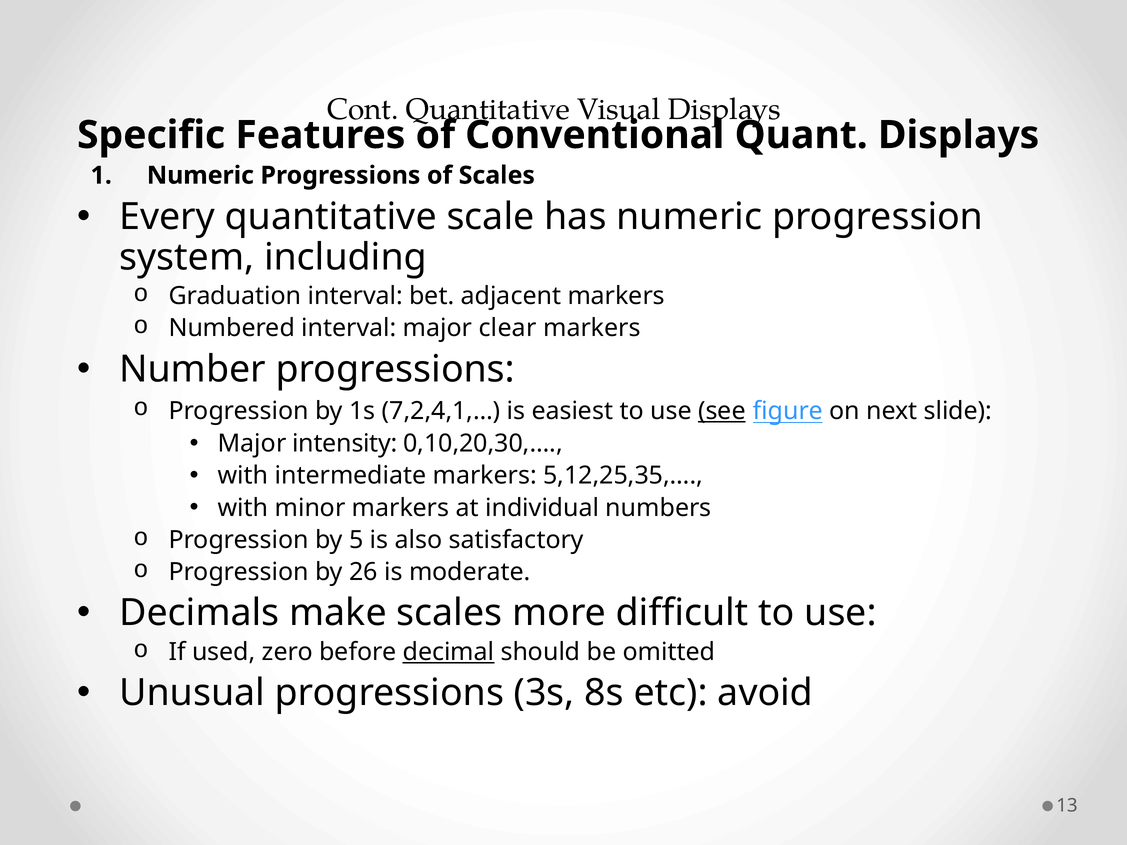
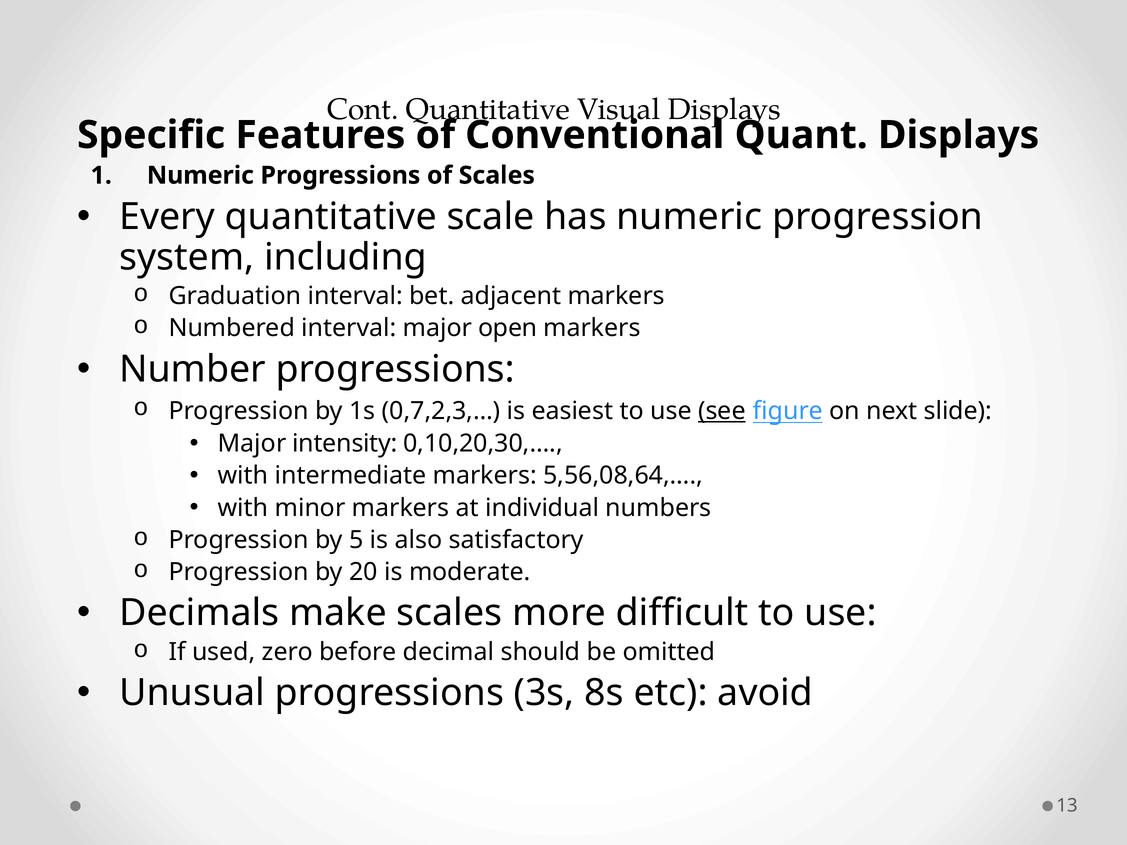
clear: clear -> open (508, 328)
7,2,4,1,…: 7,2,4,1,… -> 0,7,2,3,… (441, 411)
5,12,25,35,…: 5,12,25,35,… -> 5,56,08,64,… (623, 476)
26: 26 -> 20 (363, 572)
decimal underline: present -> none (448, 652)
